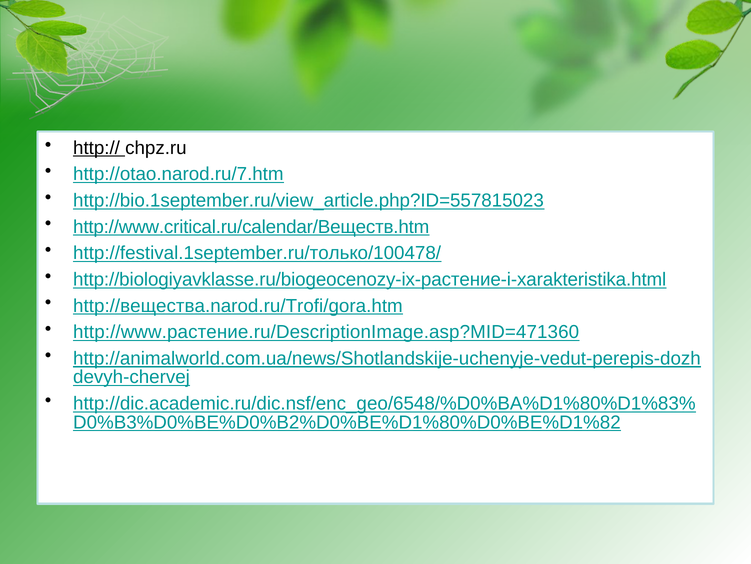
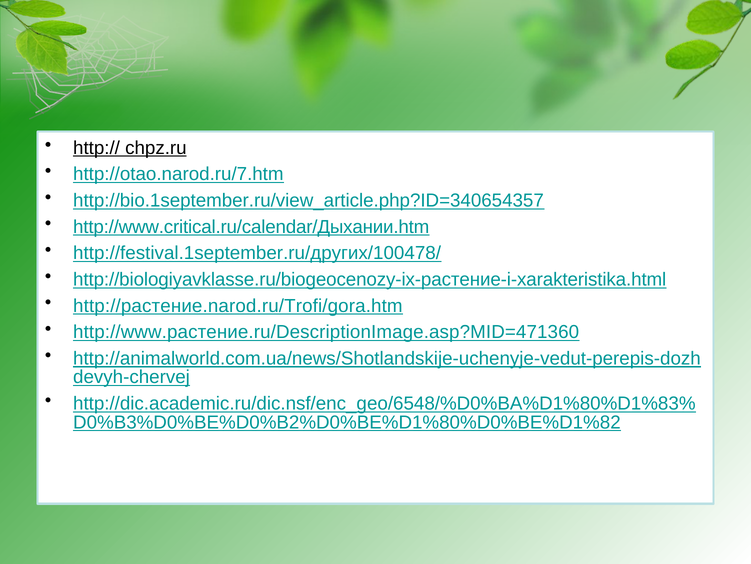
chpz.ru underline: none -> present (156, 148)
http://bio.1september.ru/view_article.php?ID=557815023: http://bio.1september.ru/view_article.php?ID=557815023 -> http://bio.1september.ru/view_article.php?ID=340654357 (308, 200)
http://www.critical.ru/calendar/Веществ.htm: http://www.critical.ru/calendar/Веществ.htm -> http://www.critical.ru/calendar/Дыхании.htm (251, 227)
http://festival.1september.ru/только/100478/: http://festival.1september.ru/только/100478/ -> http://festival.1september.ru/других/100478/ (257, 253)
http://вещества.narod.ru/Trofi/gora.htm: http://вещества.narod.ru/Trofi/gora.htm -> http://растение.narod.ru/Trofi/gora.htm (238, 305)
